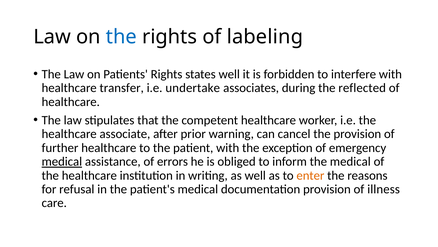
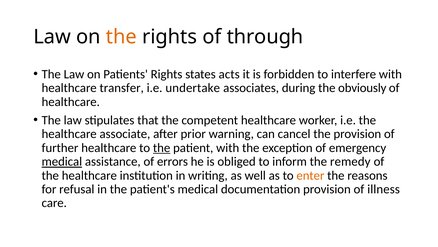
the colour: blue -> orange (121, 37)
labeling: labeling -> through (265, 37)
states well: well -> acts (229, 74)
reflected: reflected -> obviously (362, 88)
the underline: none -> present (162, 147)
the medical: medical -> remedy (350, 161)
